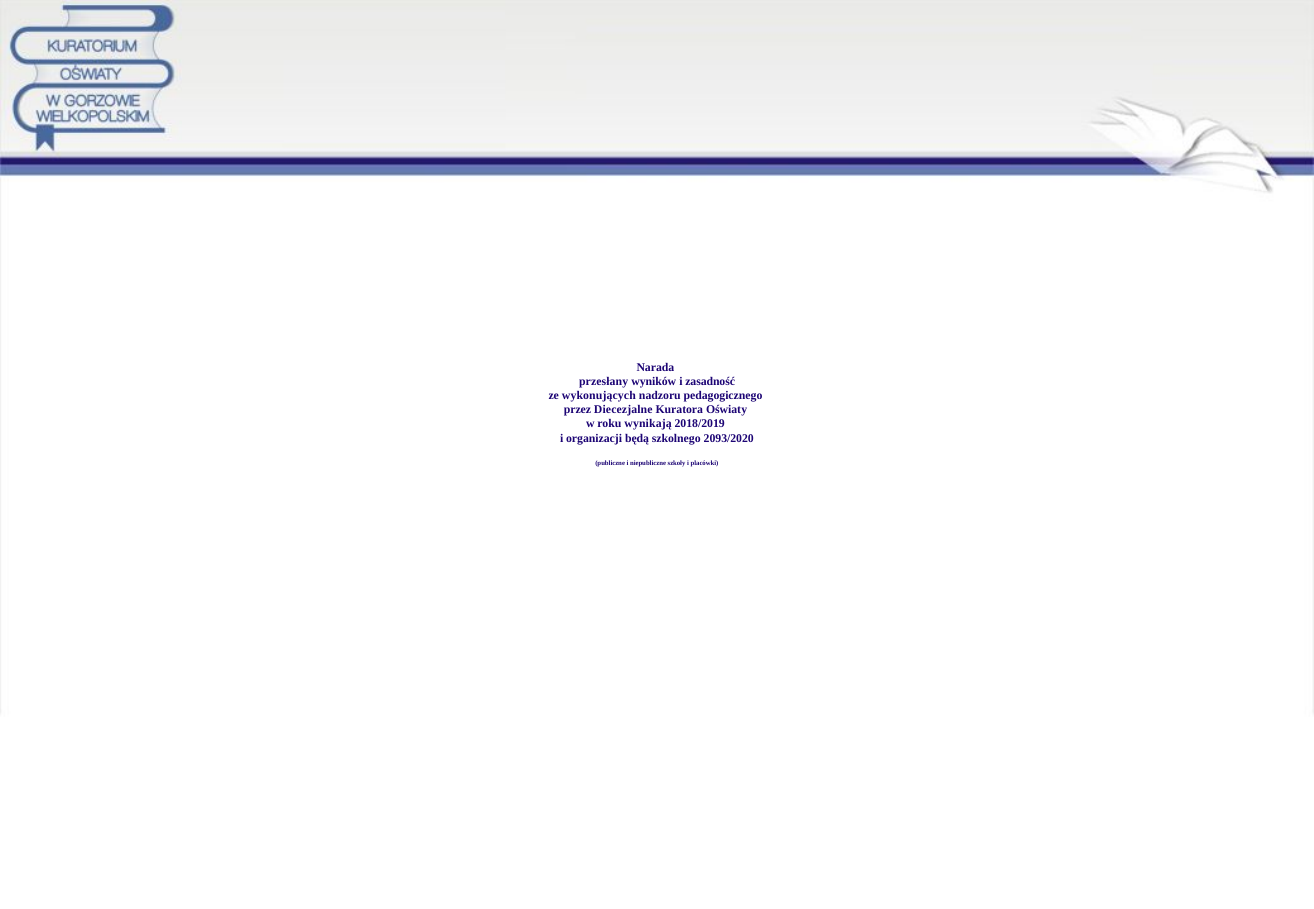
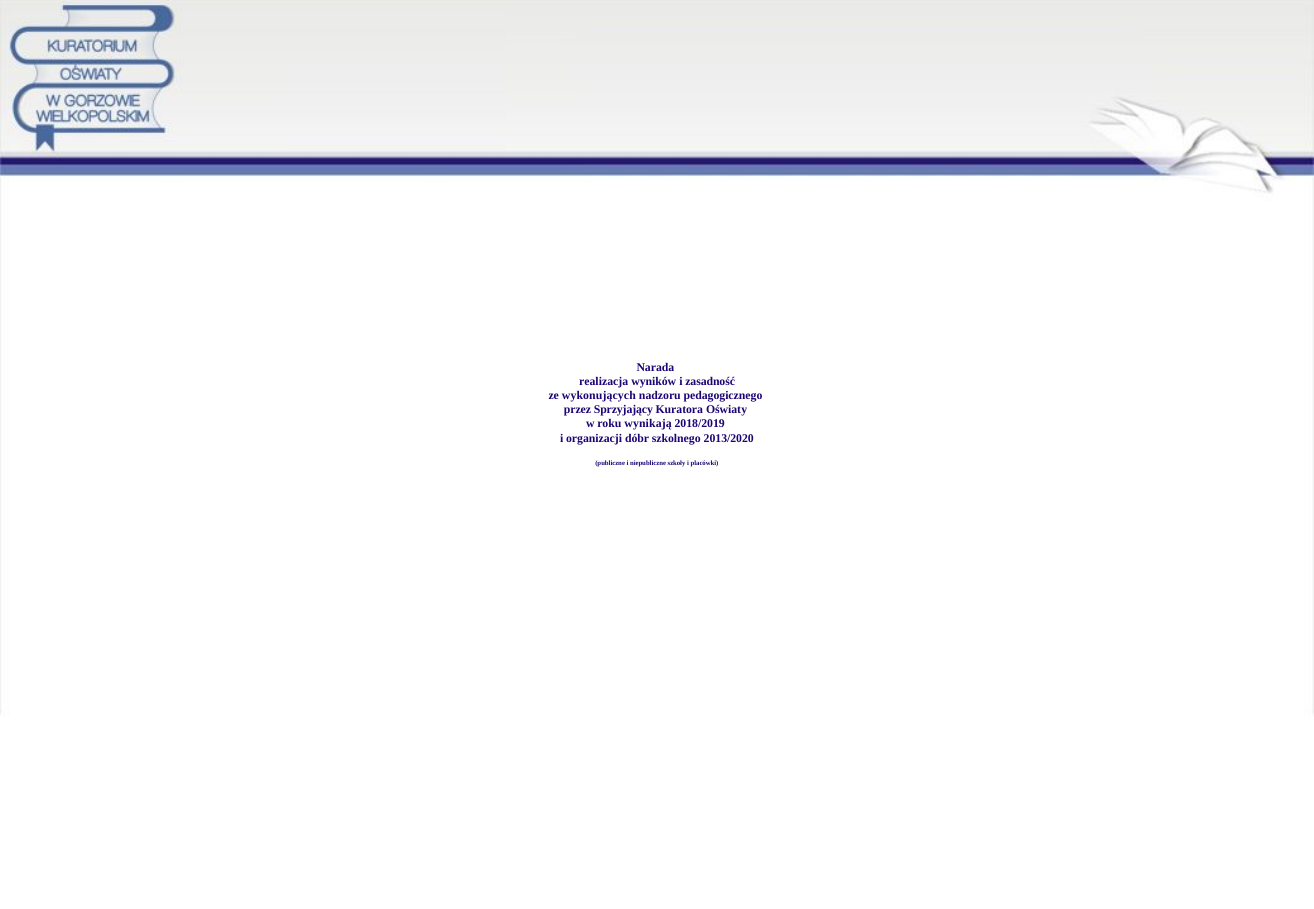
przesłany: przesłany -> realizacja (604, 382)
Diecezjalne: Diecezjalne -> Sprzyjający (623, 410)
będą: będą -> dóbr (637, 438)
2093/2020: 2093/2020 -> 2013/2020 (729, 438)
